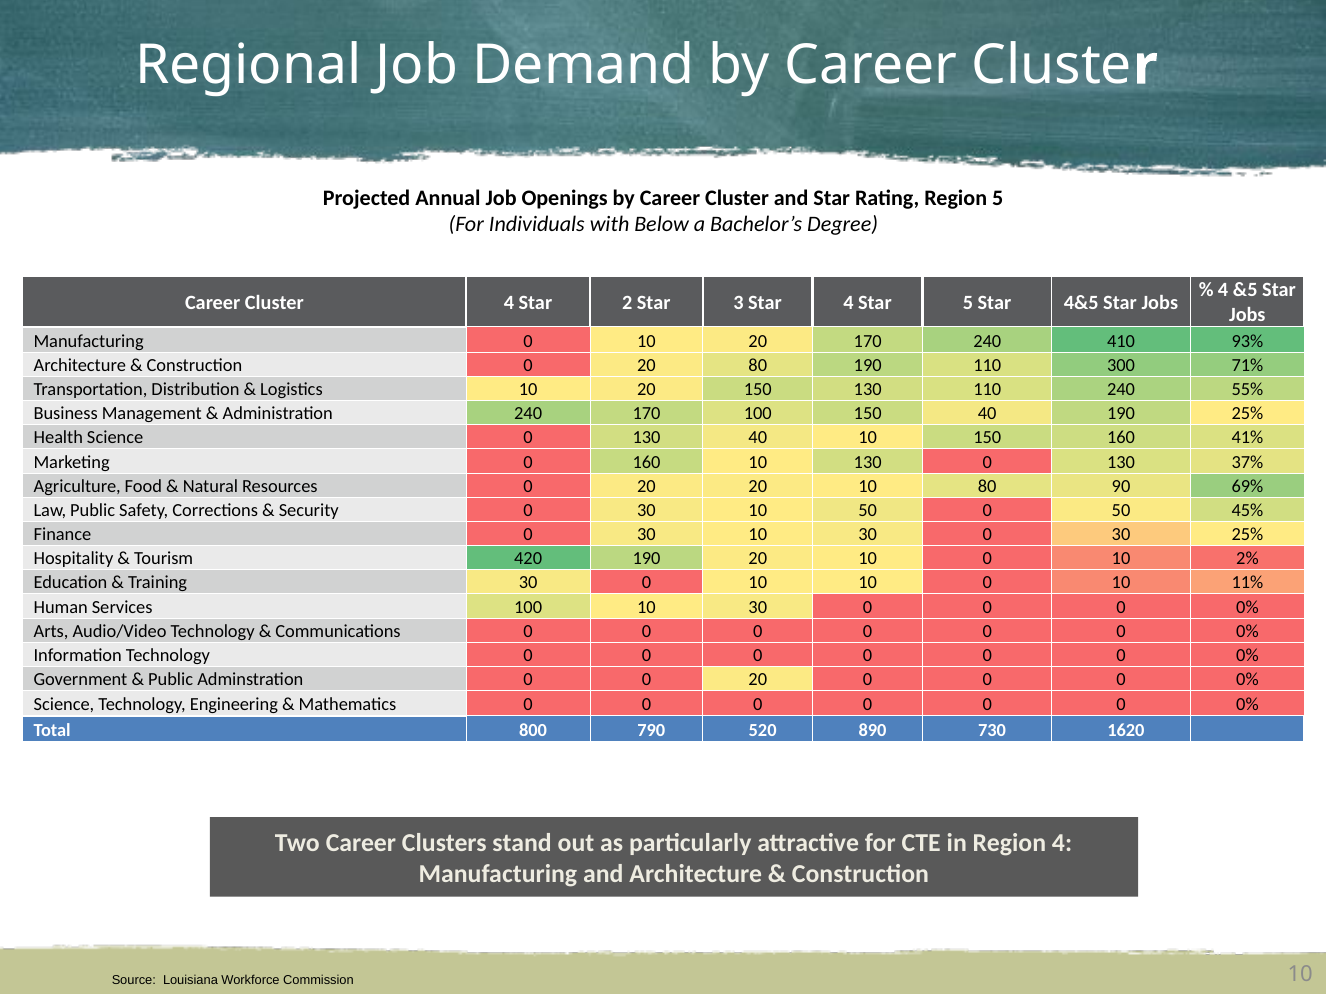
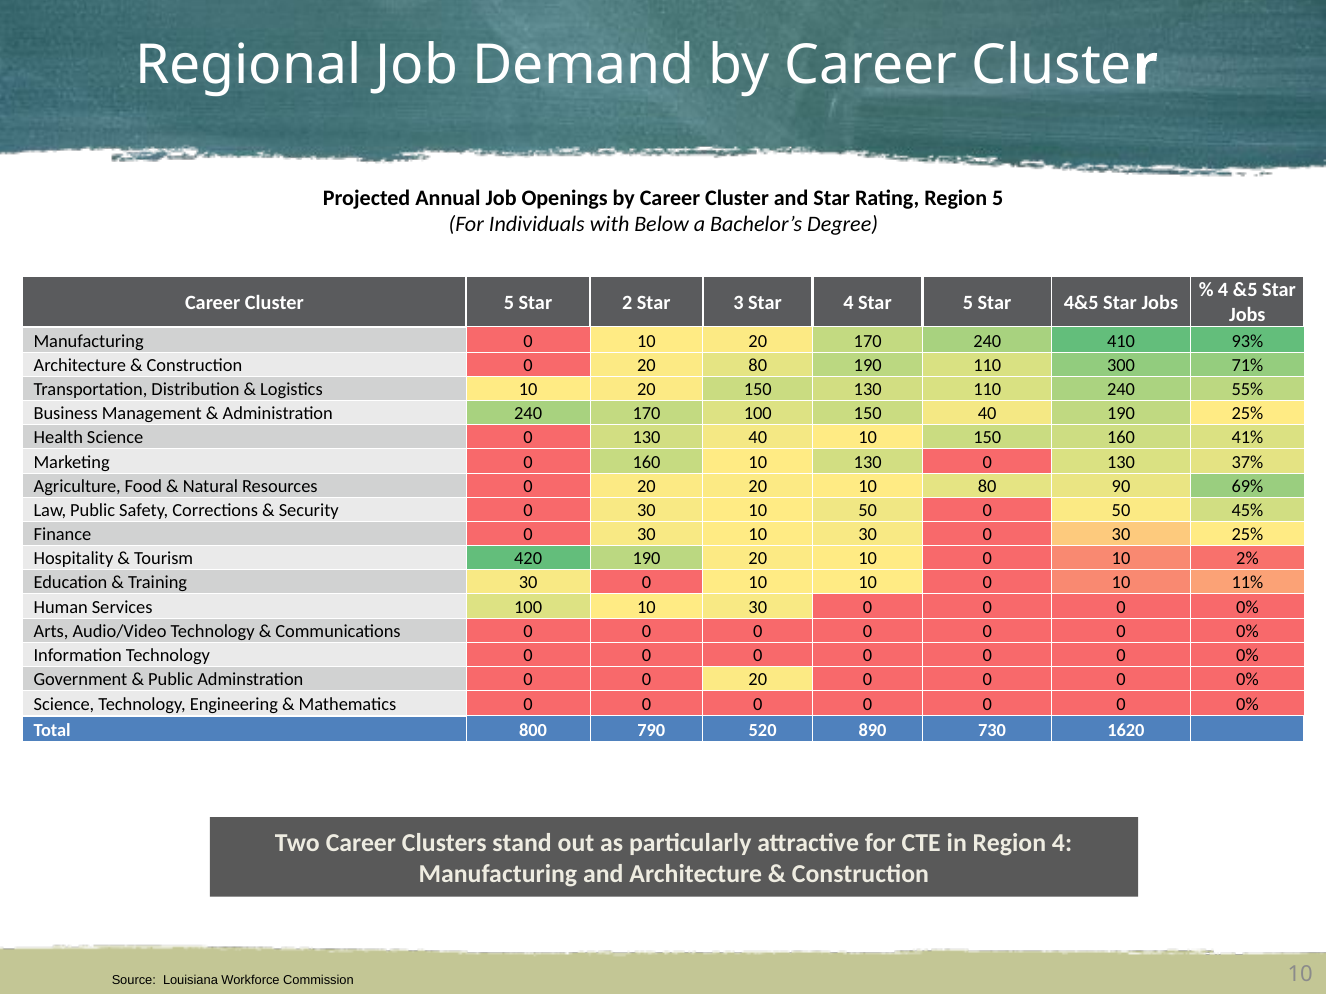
Cluster 4: 4 -> 5 (509, 303)
